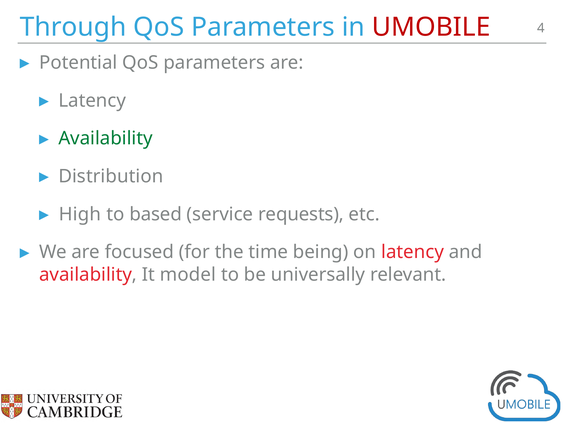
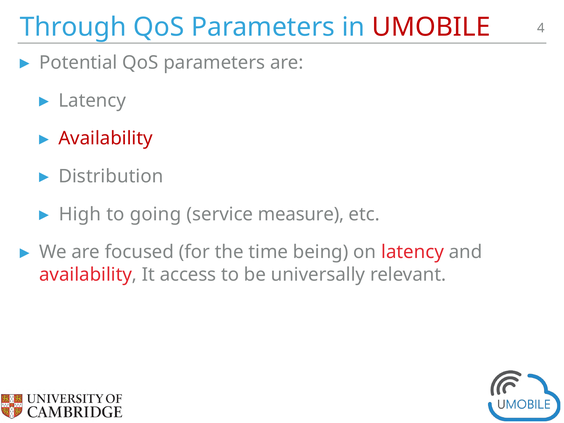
Availability colour: green -> red (106, 138)
based: based -> going (155, 214)
requests: requests -> measure (301, 214)
model: model -> access (188, 275)
